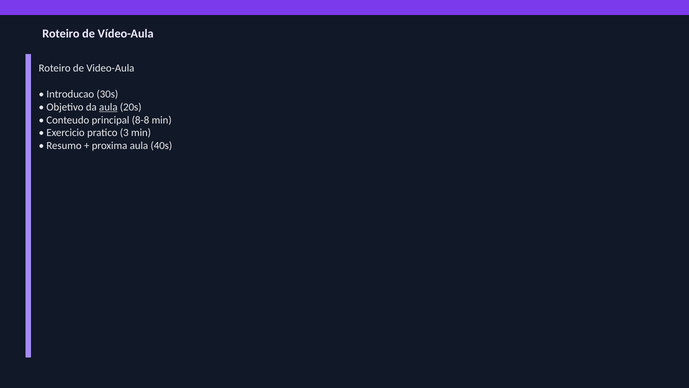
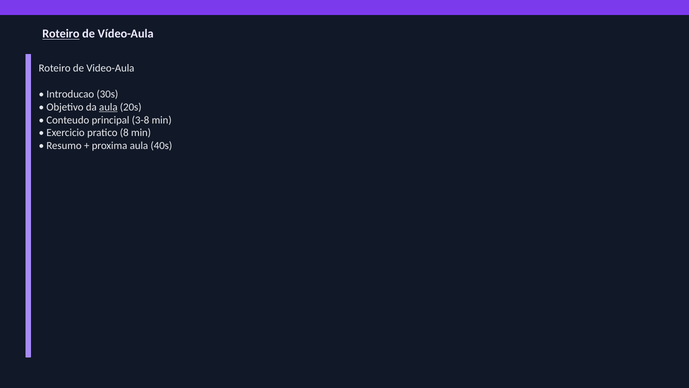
Roteiro underline: none -> present (61, 34)
8-8: 8-8 -> 3-8 (140, 120)
3: 3 -> 8 (124, 133)
